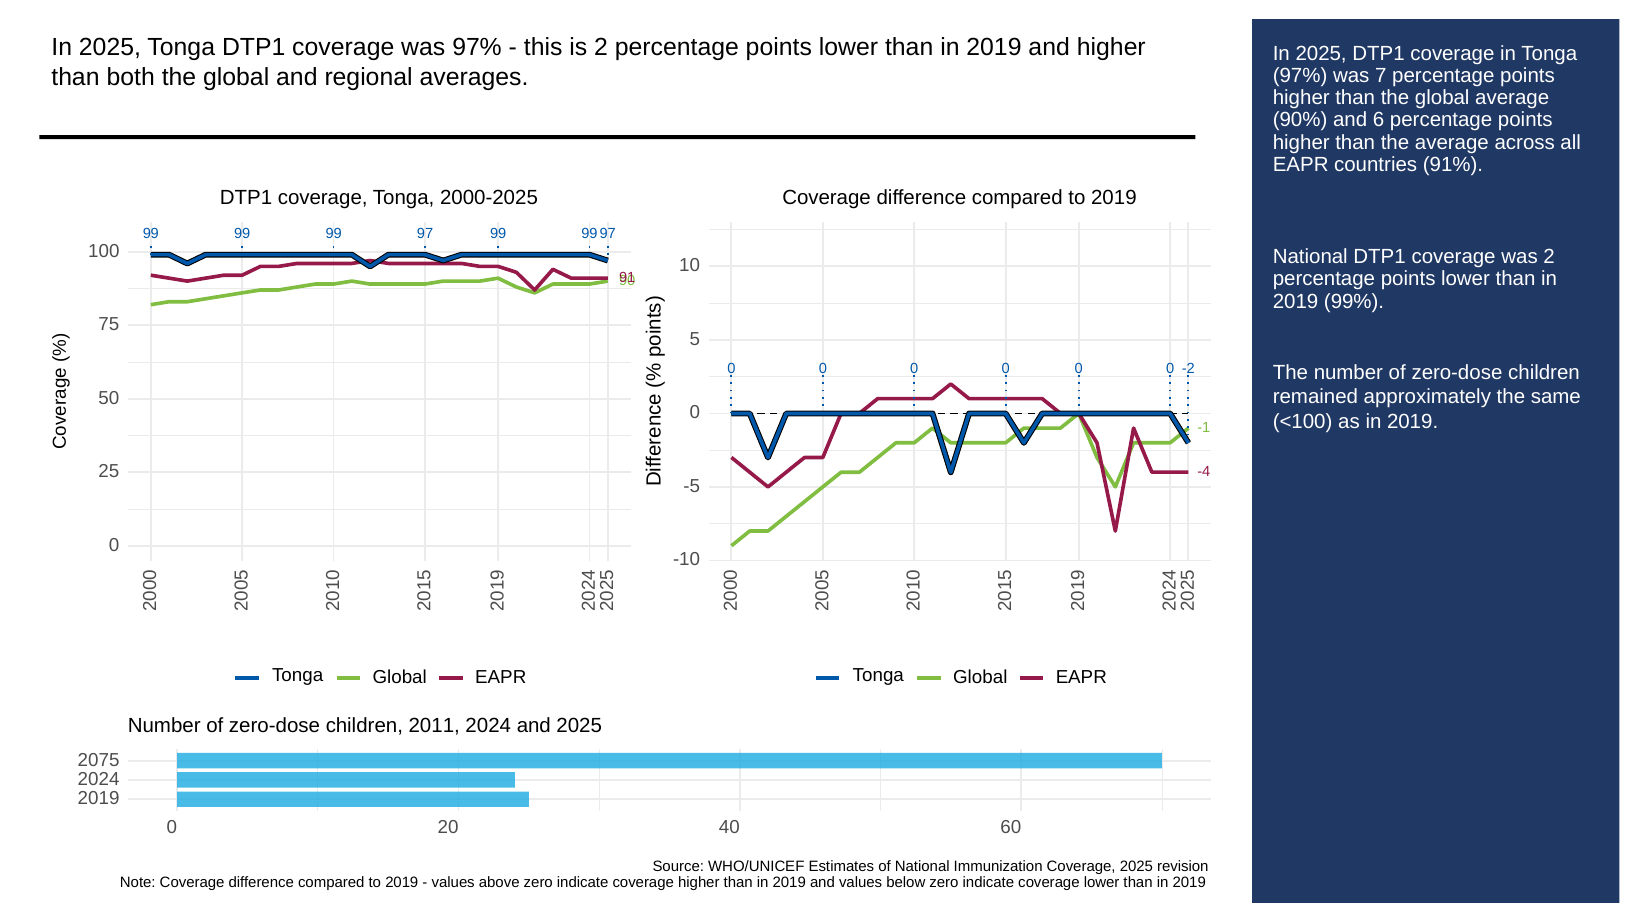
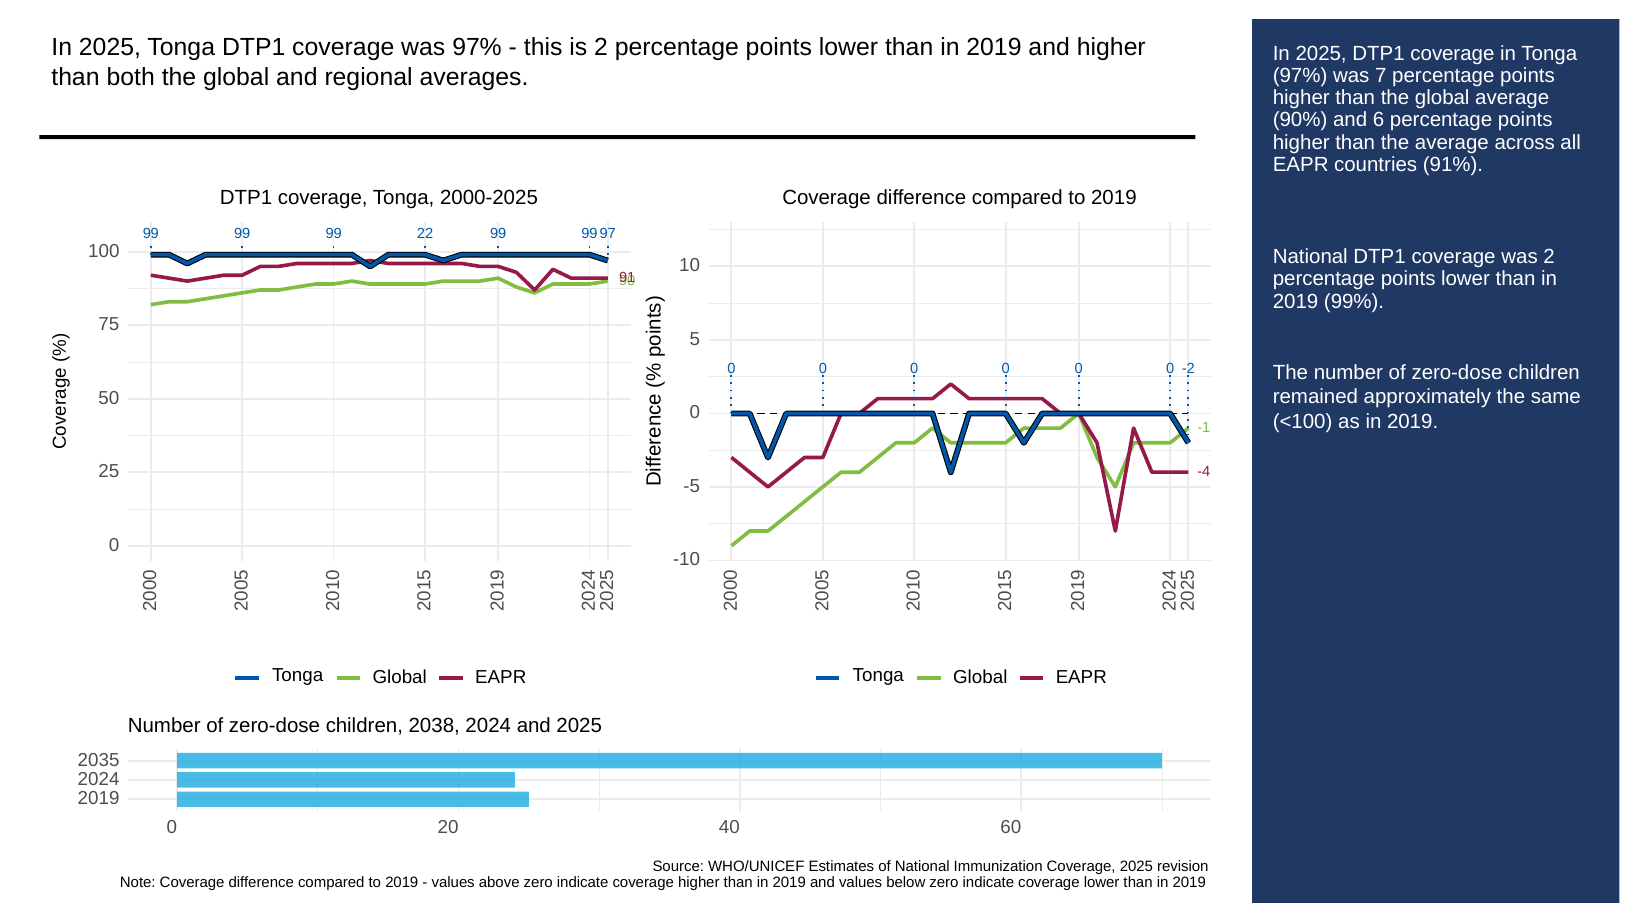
97: 97 -> 22 (425, 234)
2011: 2011 -> 2038 (434, 726)
2075: 2075 -> 2035 (99, 760)
